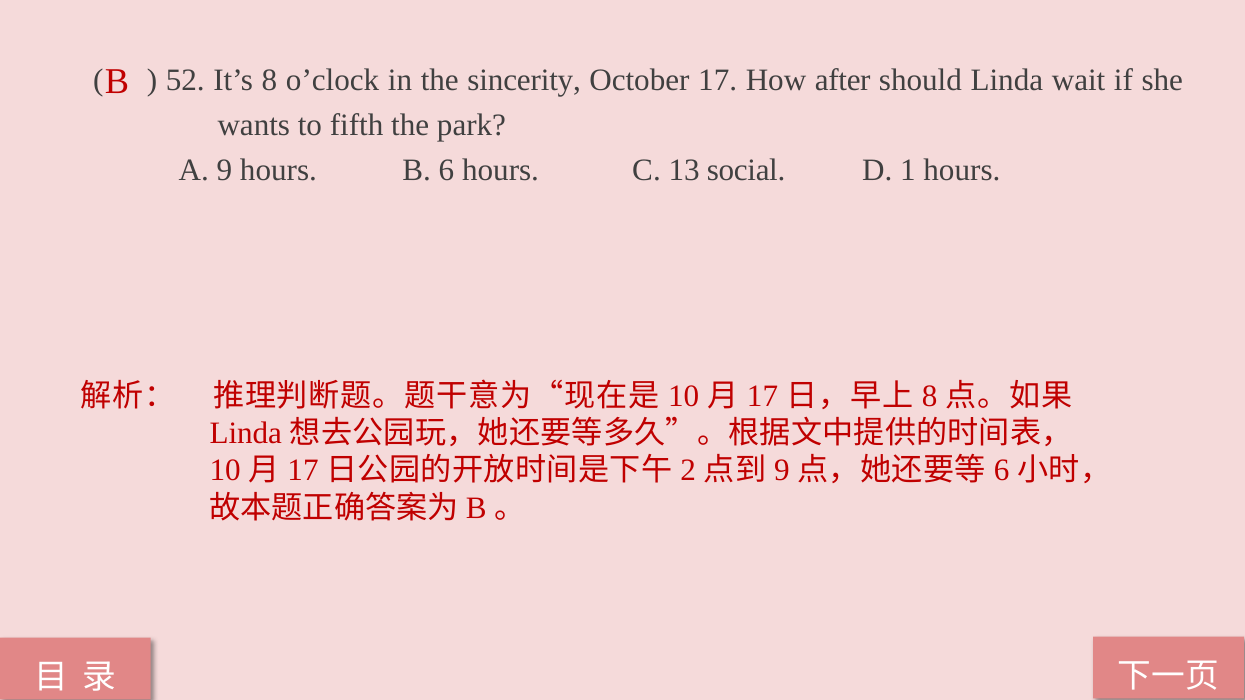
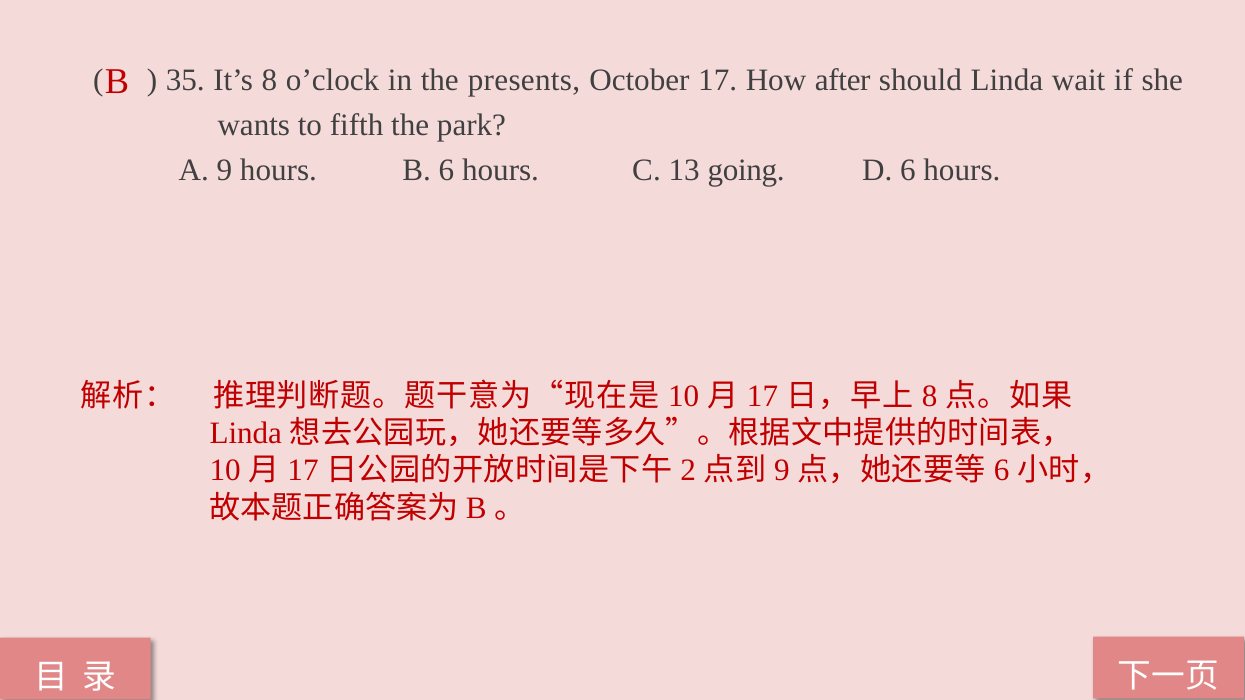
52: 52 -> 35 (185, 81)
sincerity: sincerity -> presents (524, 81)
social: social -> going (746, 170)
D 1: 1 -> 6 (908, 170)
